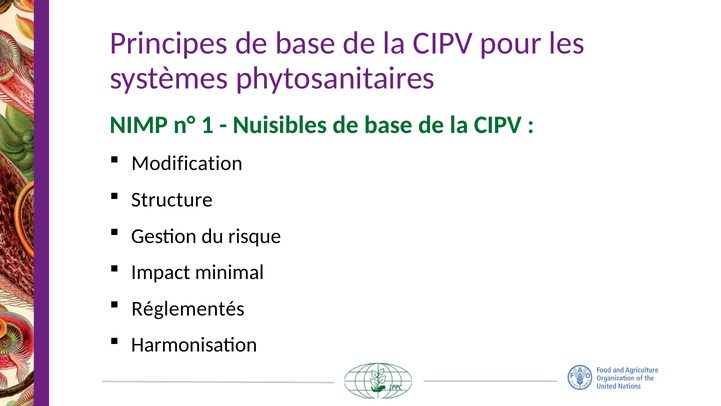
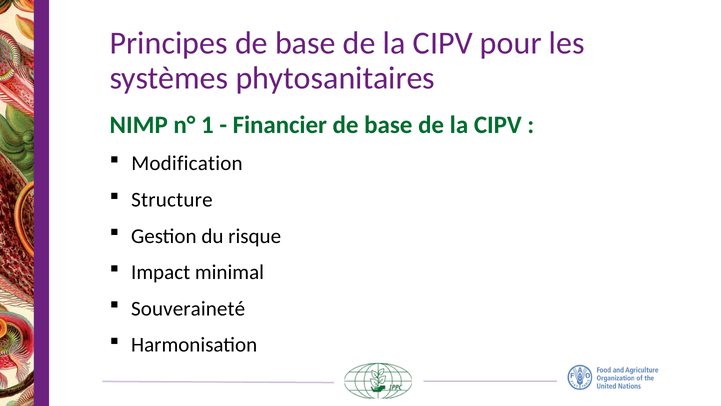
Nuisibles: Nuisibles -> Financier (280, 125)
Réglementés: Réglementés -> Souveraineté (188, 308)
